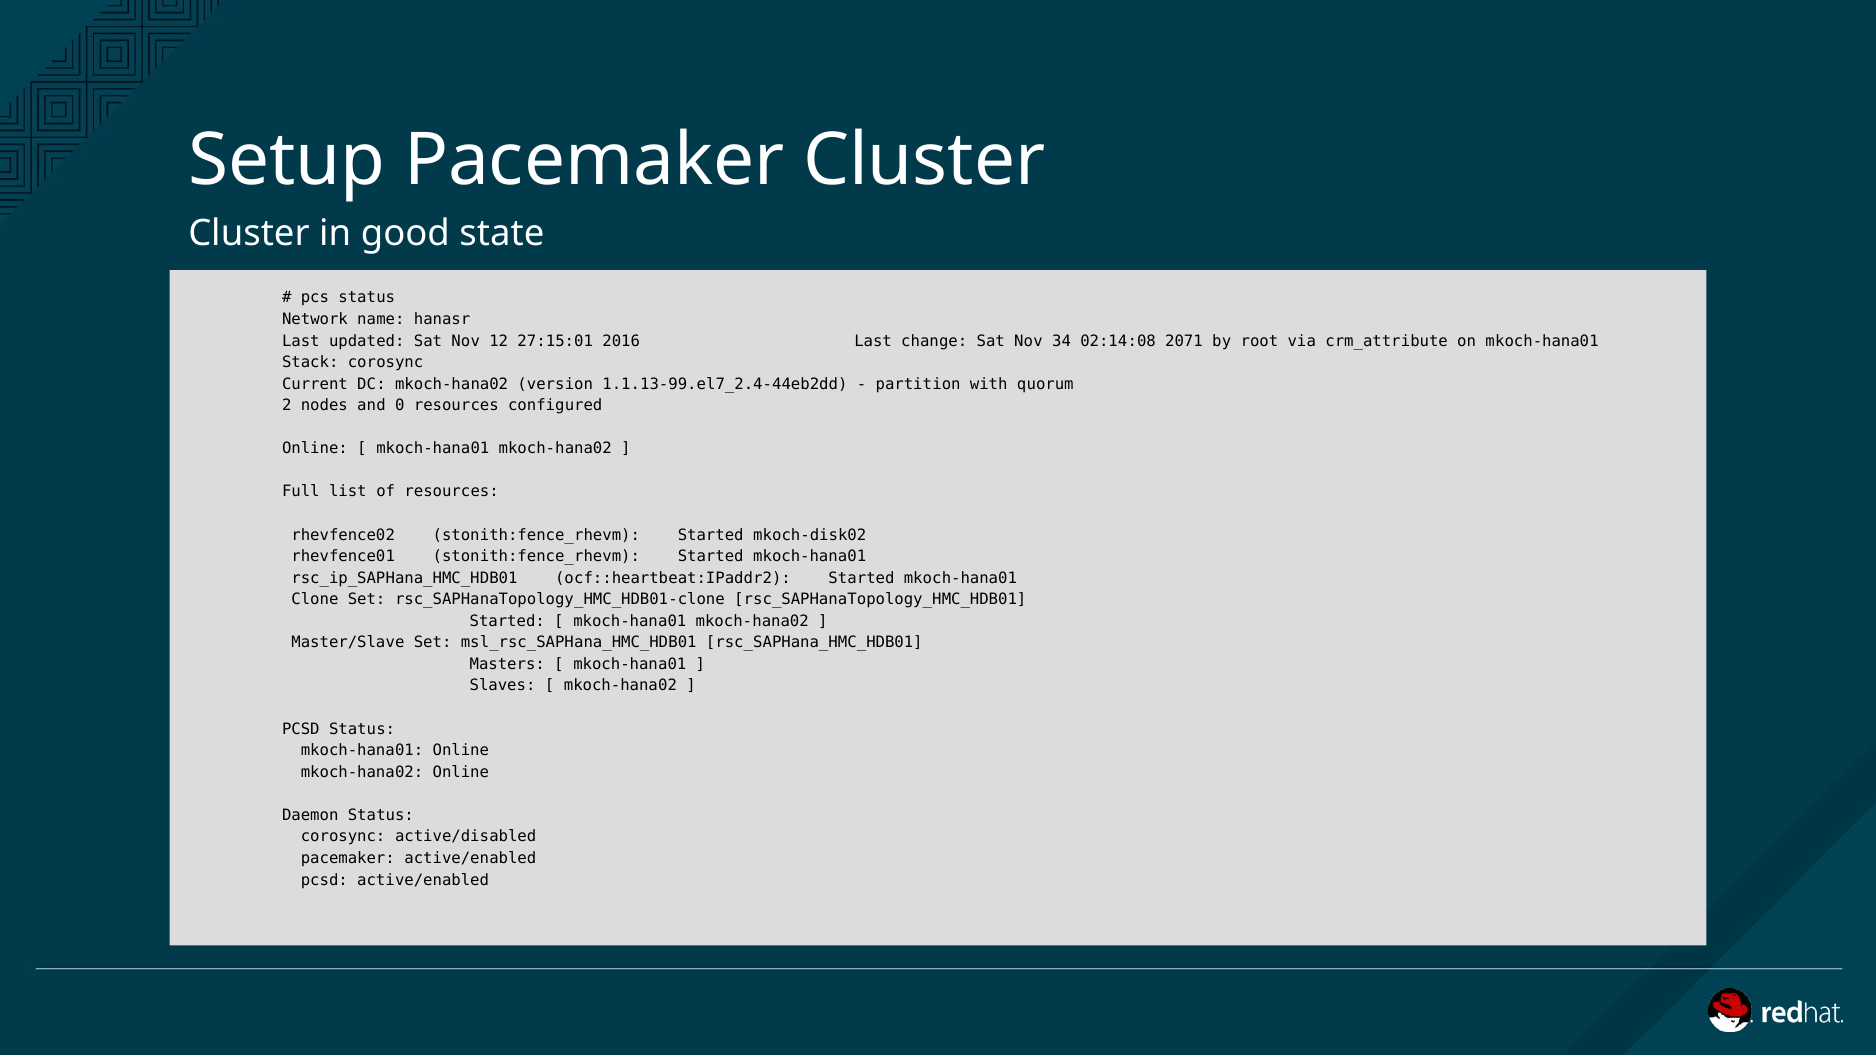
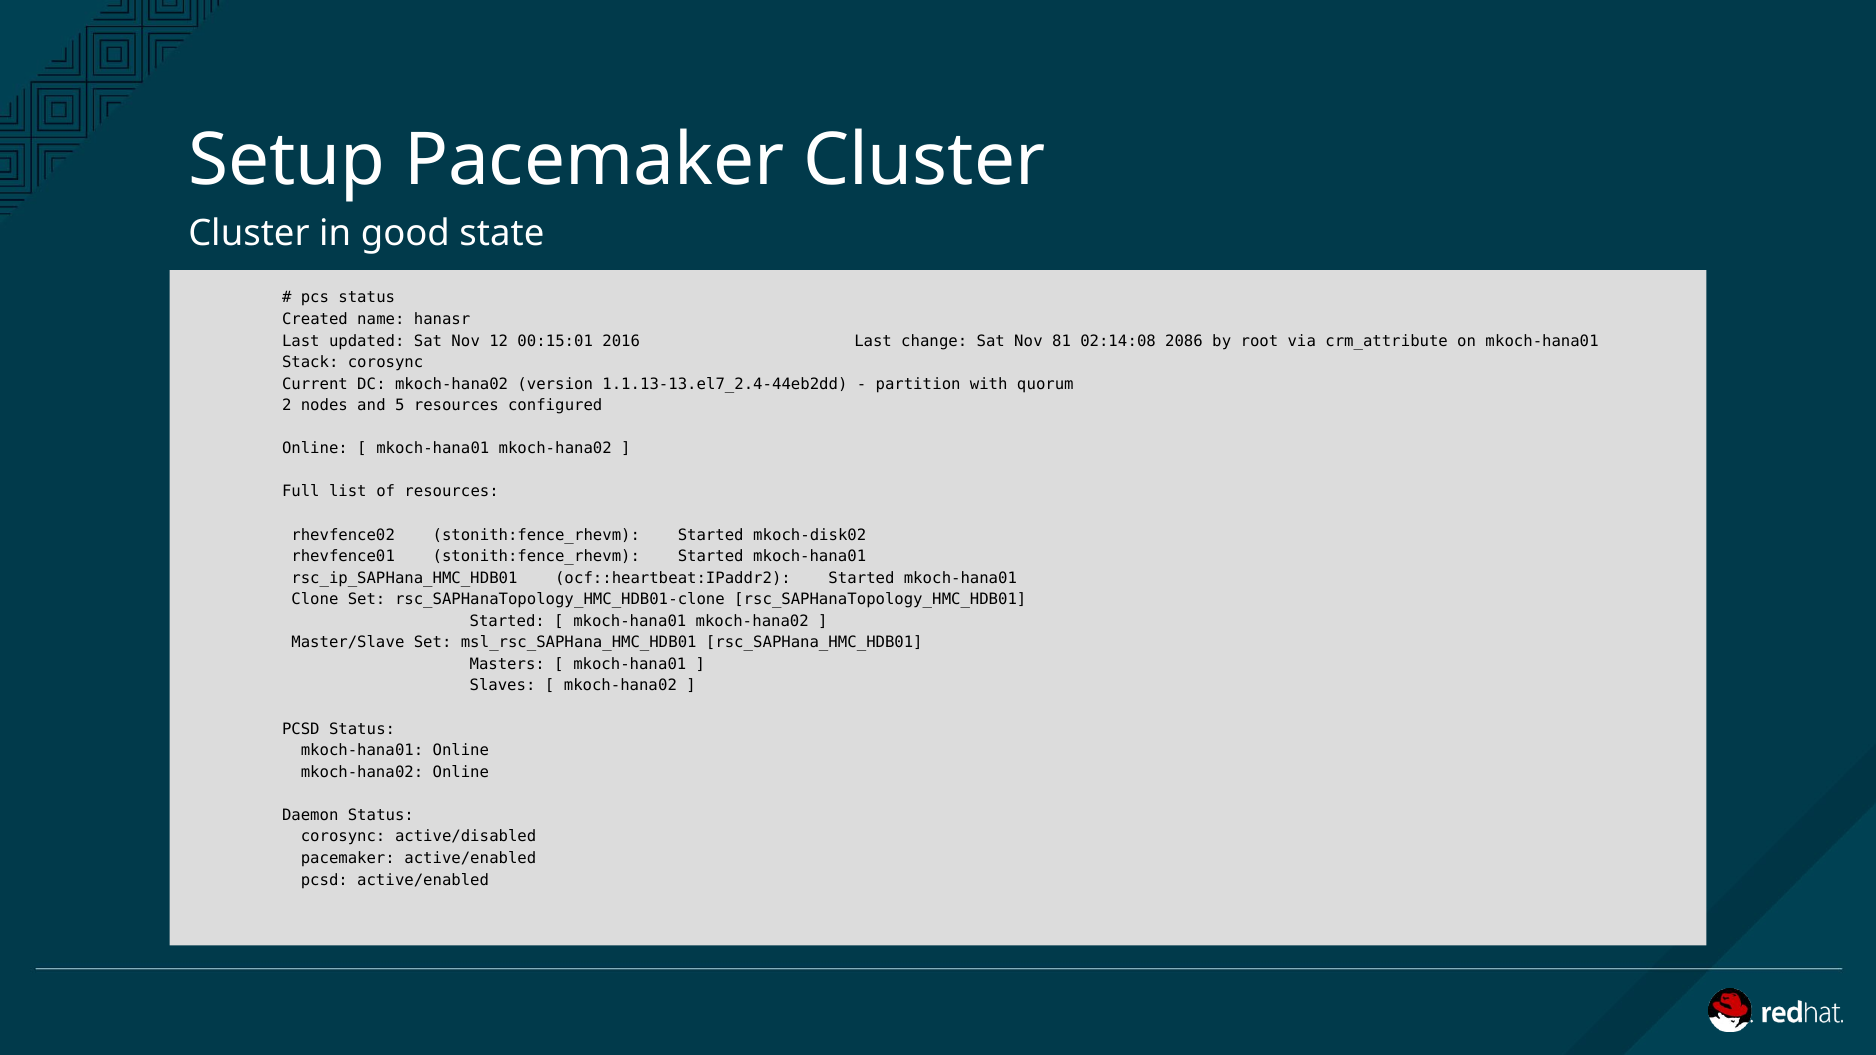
Network: Network -> Created (315, 319)
27:15:01: 27:15:01 -> 00:15:01 (555, 341)
34: 34 -> 81 (1062, 341)
2071: 2071 -> 2086 (1184, 341)
1.1.13-99.el7_2.4-44eb2dd: 1.1.13-99.el7_2.4-44eb2dd -> 1.1.13-13.el7_2.4-44eb2dd (725, 384)
0: 0 -> 5 (400, 406)
